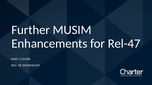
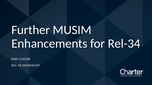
Rel-47: Rel-47 -> Rel-34 (124, 44)
